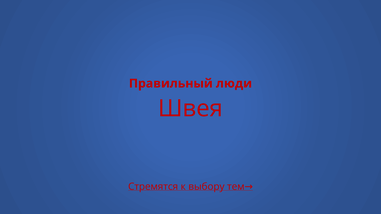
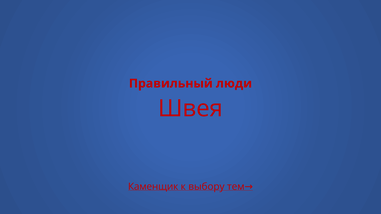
Стремятся: Стремятся -> Каменщик (153, 187)
